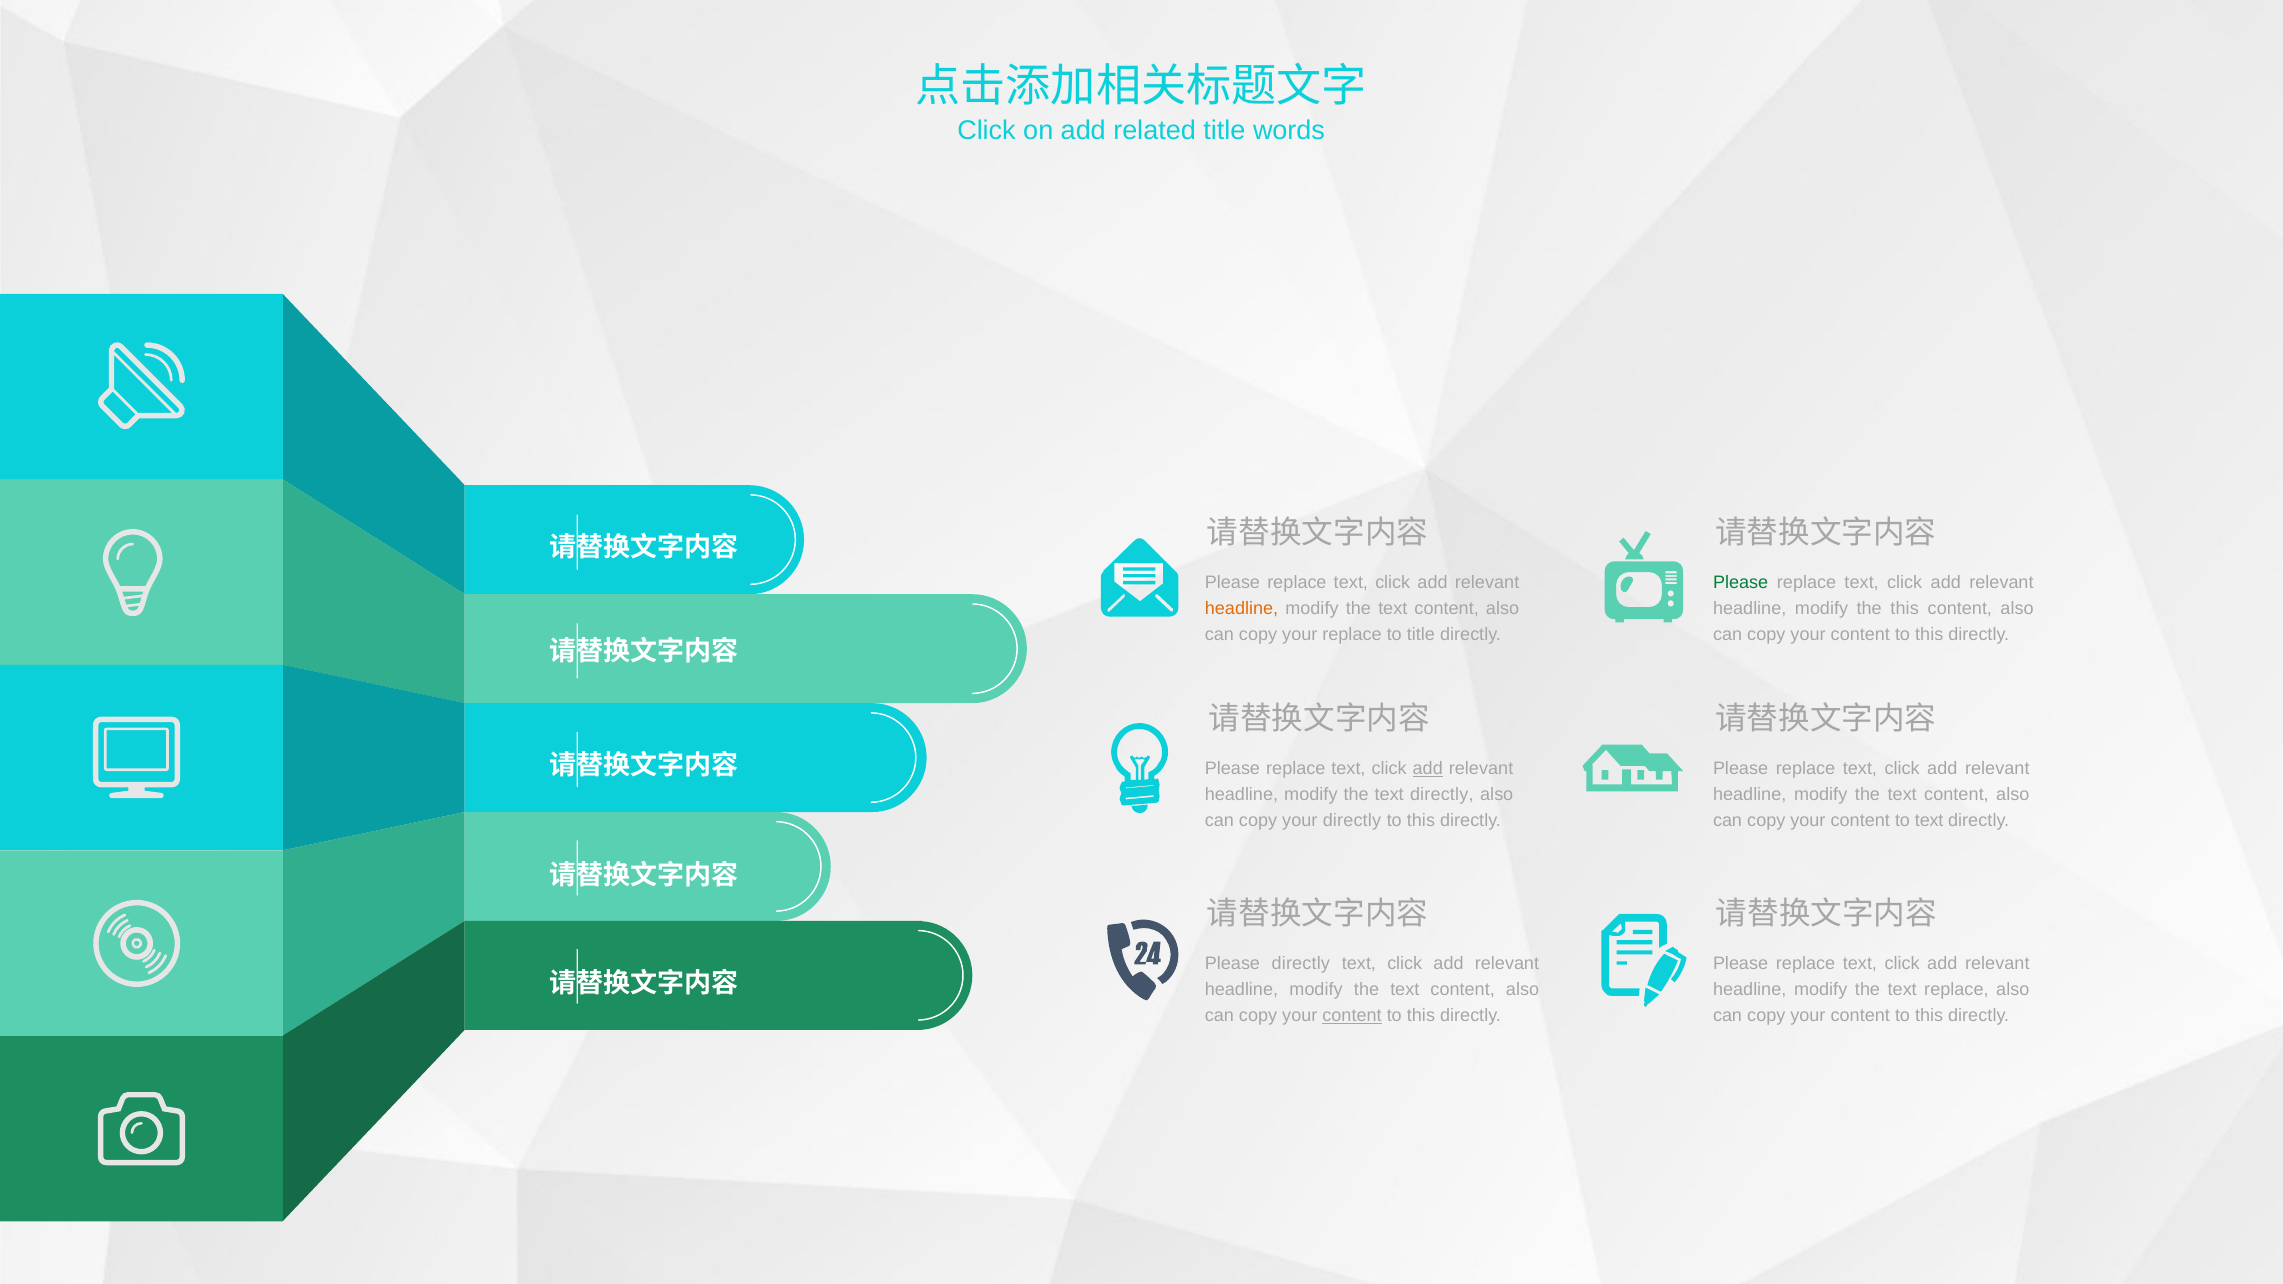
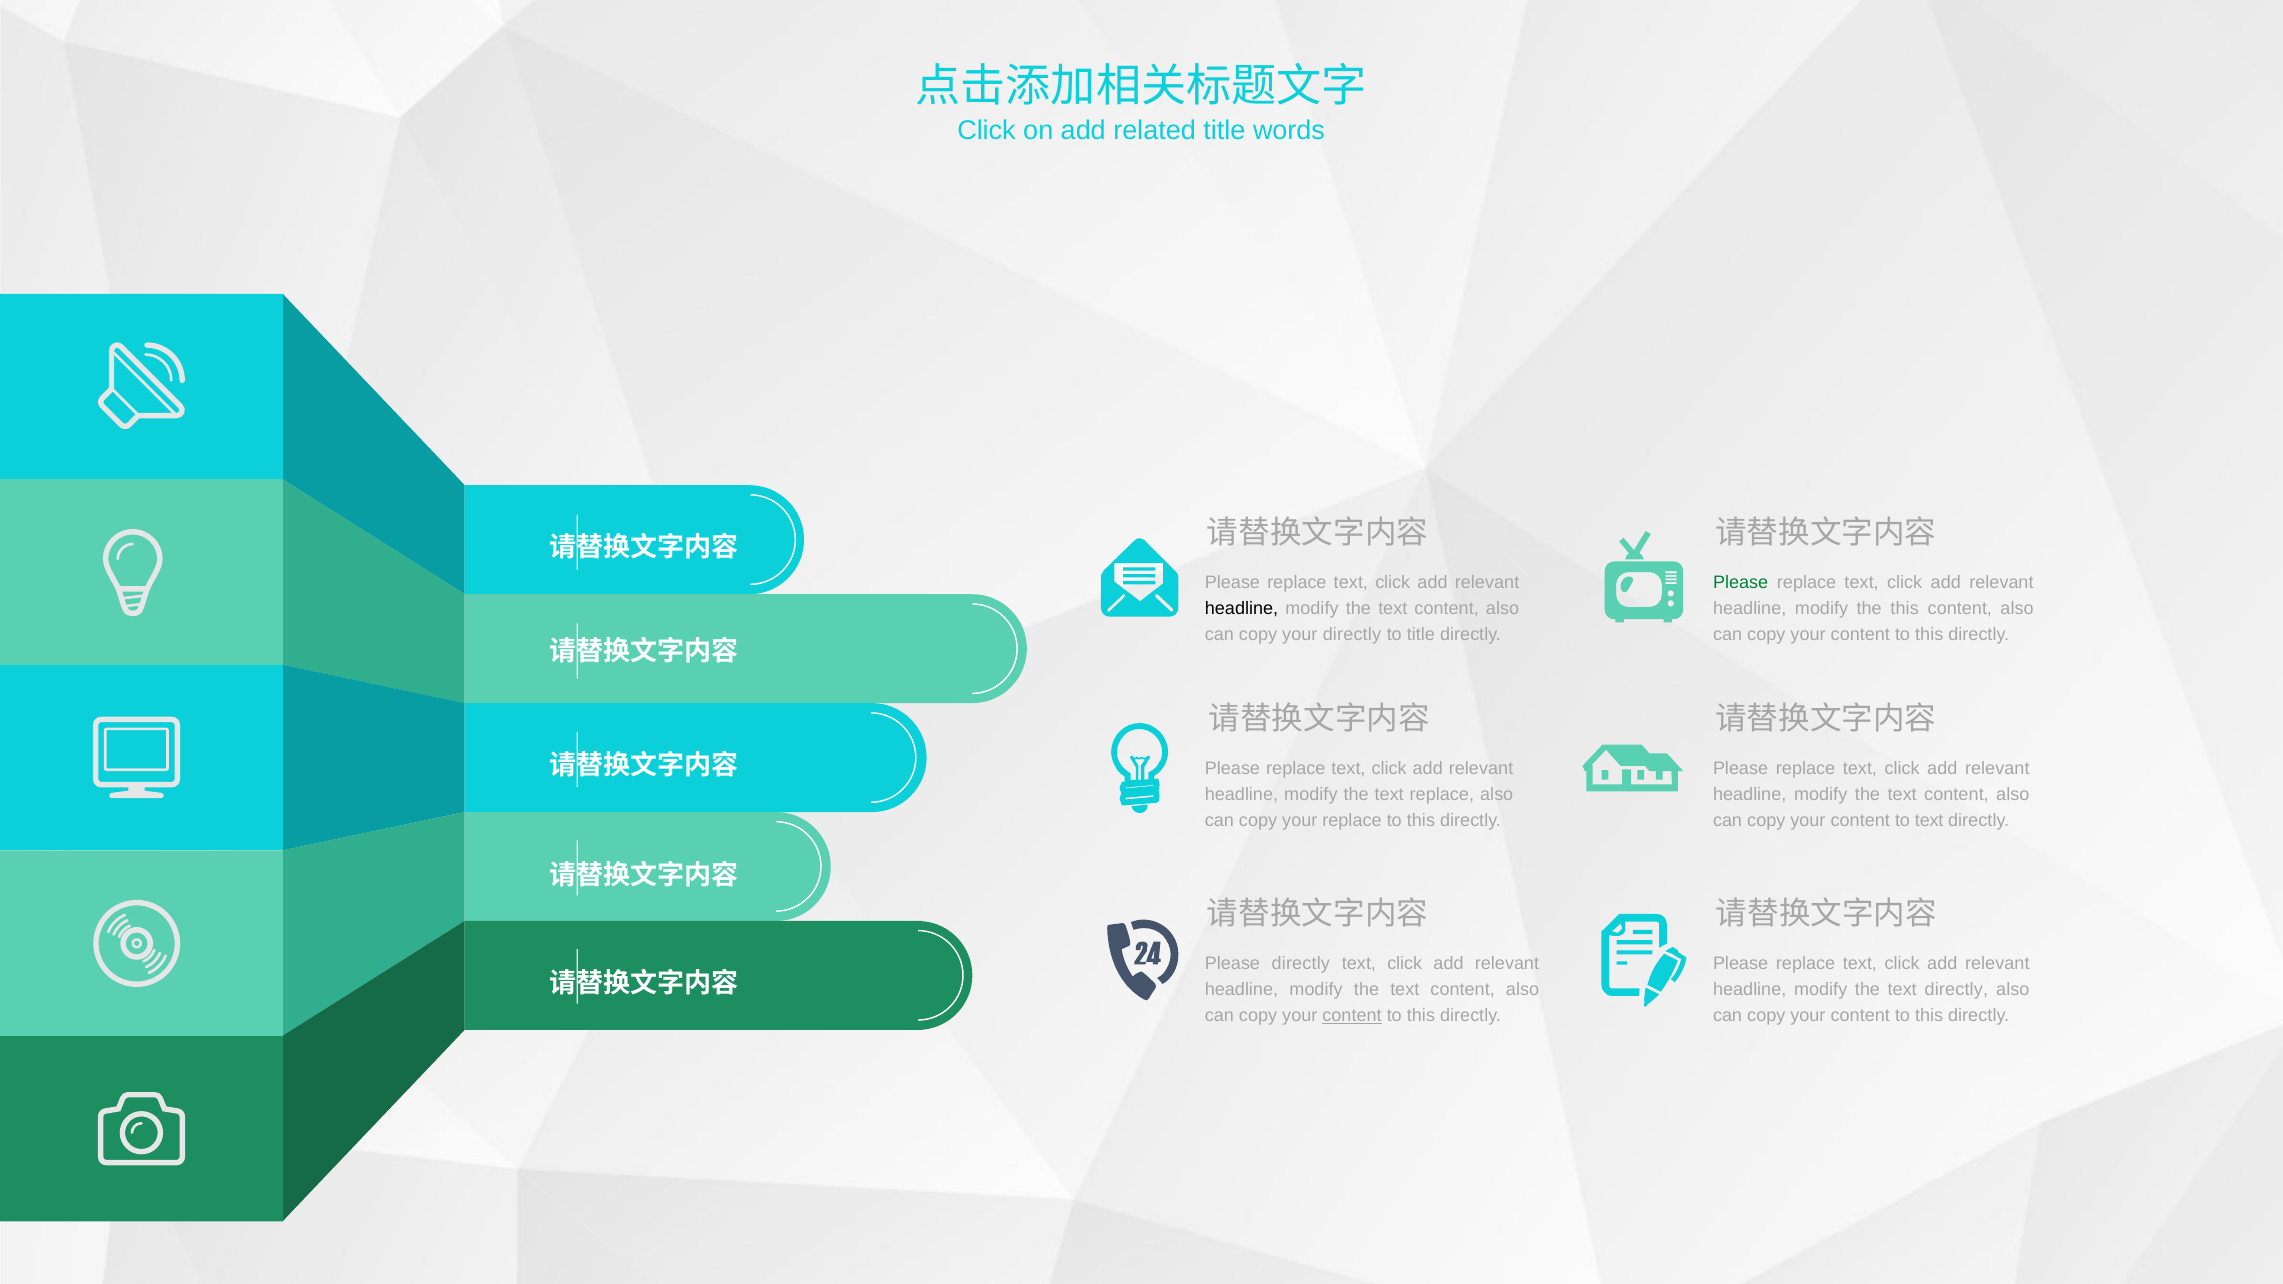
headline colour: orange -> black (1242, 608)
your replace: replace -> directly (1352, 634)
add underline: present -> none (1428, 769)
the text directly: directly -> replace (1442, 794)
your directly: directly -> replace (1352, 820)
the text replace: replace -> directly (1956, 990)
